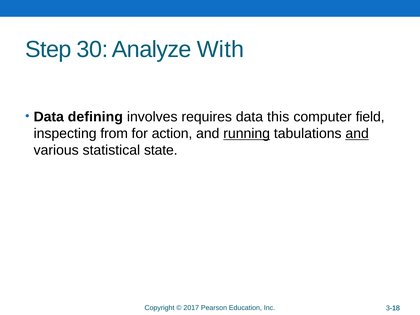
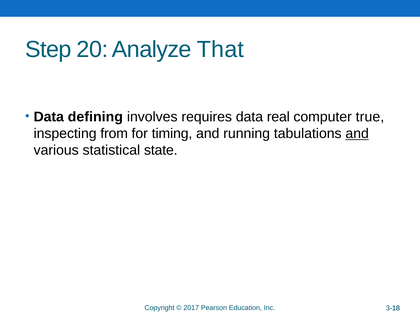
30: 30 -> 20 (92, 50)
With: With -> That (220, 50)
this: this -> real (278, 117)
field: field -> true (370, 117)
action: action -> timing (172, 134)
running underline: present -> none (247, 134)
